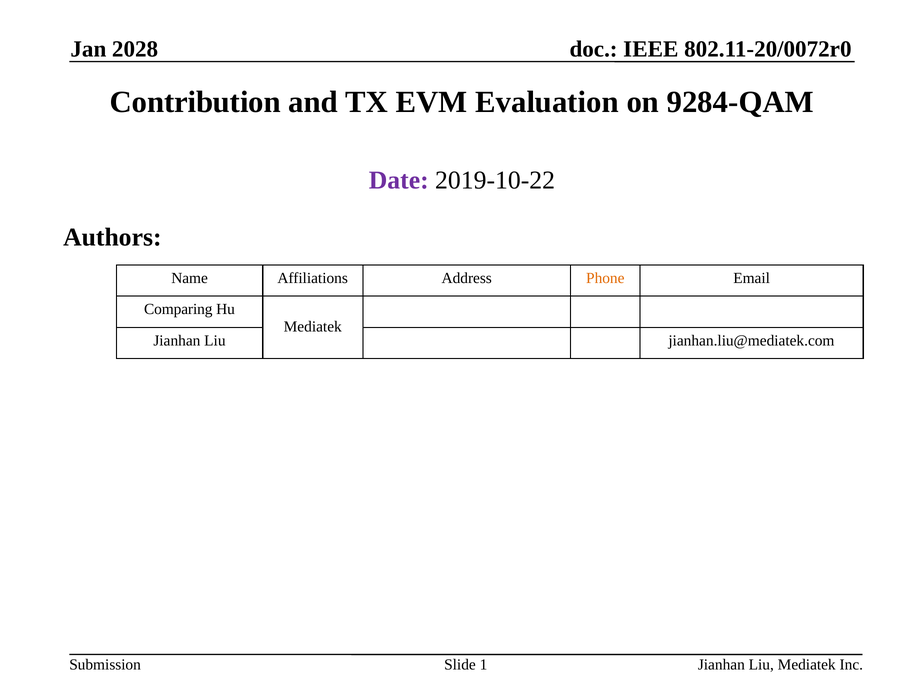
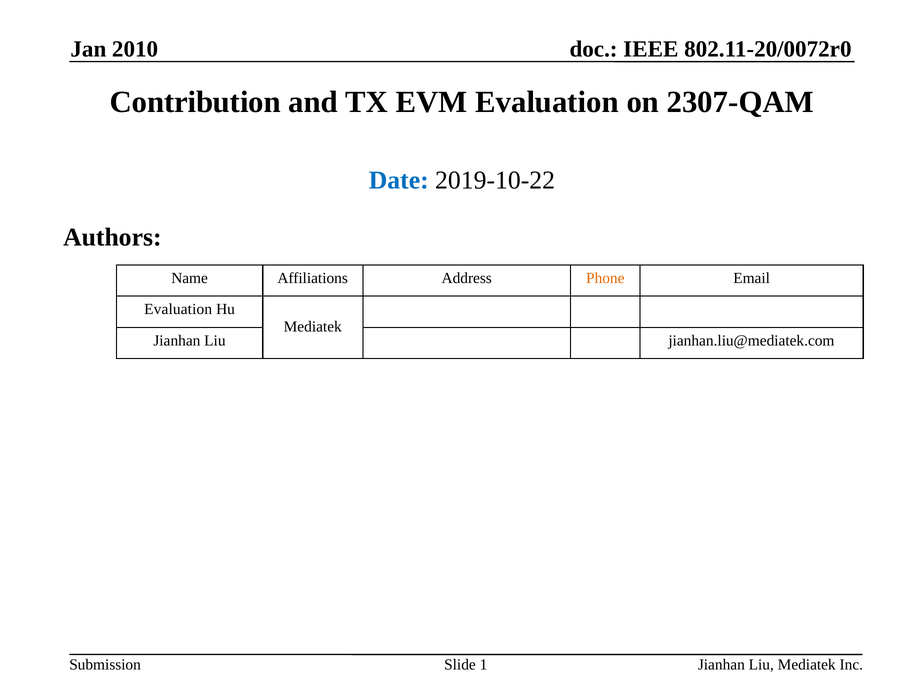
2028: 2028 -> 2010 (135, 49)
9284-QAM: 9284-QAM -> 2307-QAM (740, 102)
Date colour: purple -> blue (399, 180)
Comparing: Comparing -> Evaluation (178, 309)
